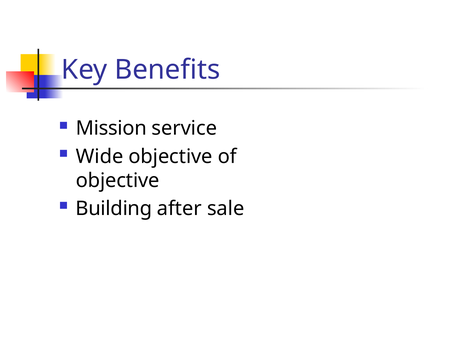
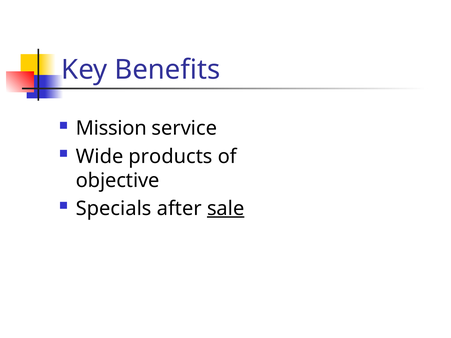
Wide objective: objective -> products (171, 157)
Building: Building -> Specials (114, 209)
sale underline: none -> present (226, 209)
